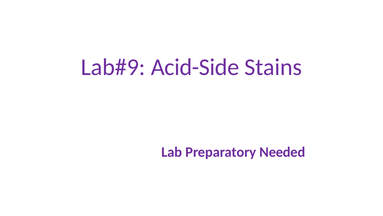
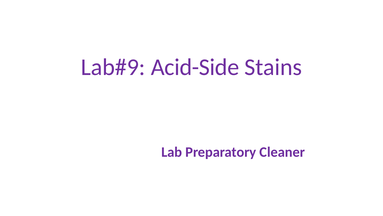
Needed: Needed -> Cleaner (282, 152)
